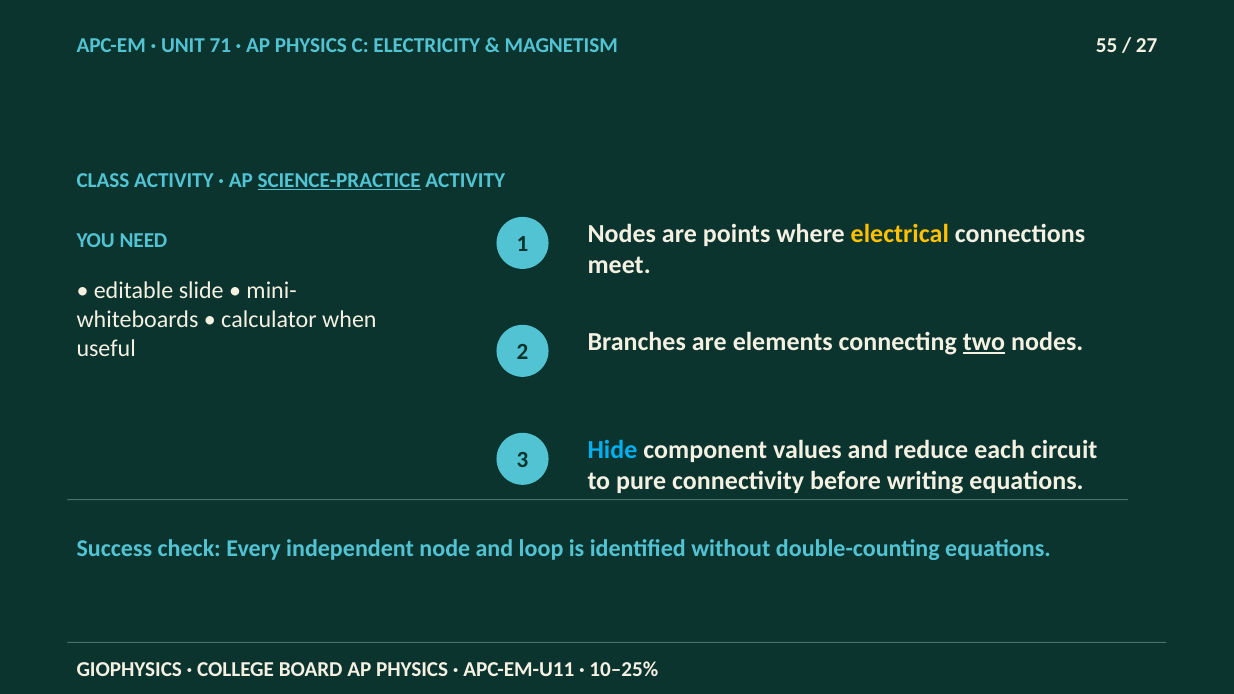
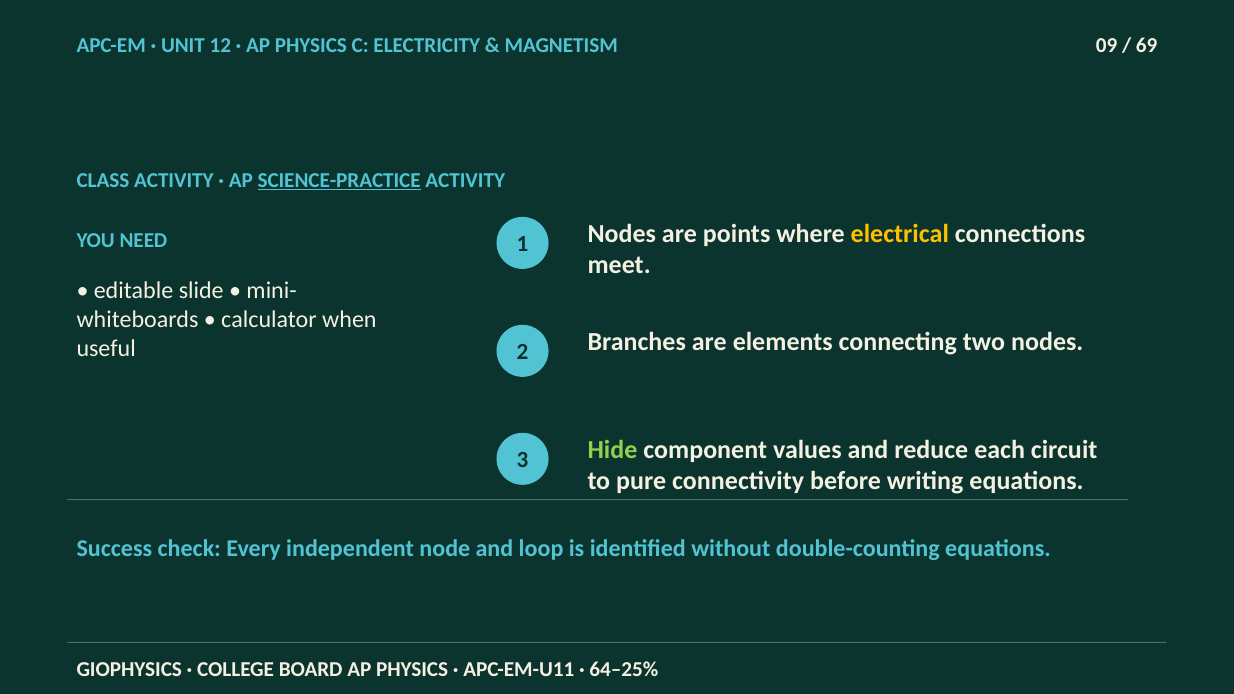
71: 71 -> 12 (220, 46)
55: 55 -> 09 (1107, 46)
27: 27 -> 69 (1147, 46)
two underline: present -> none (984, 342)
Hide colour: light blue -> light green (612, 450)
10–25%: 10–25% -> 64–25% (624, 669)
